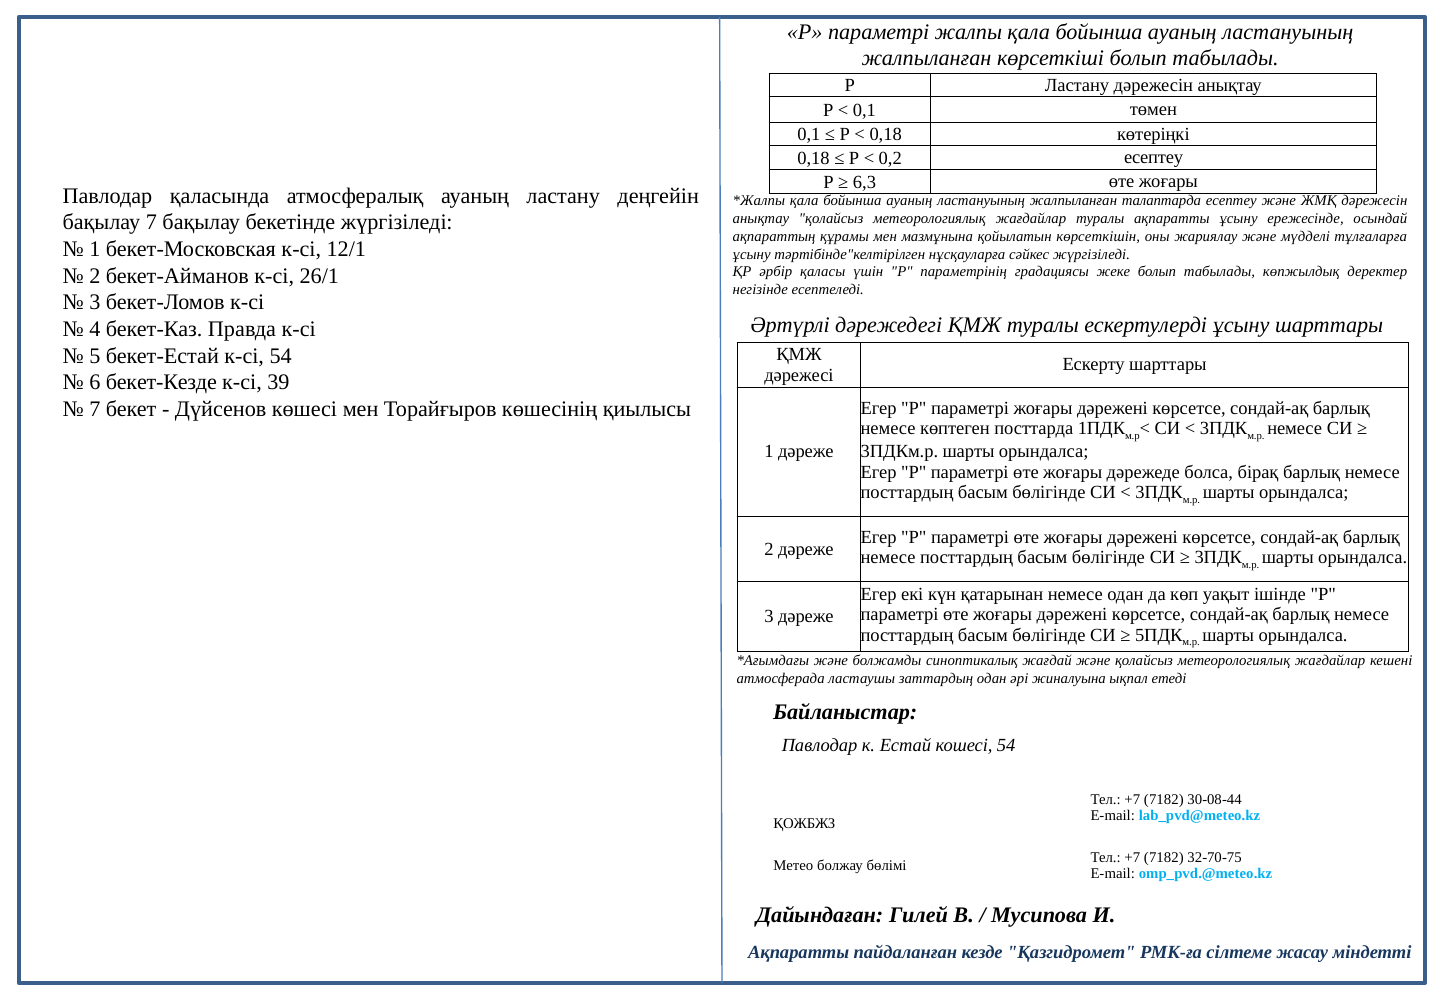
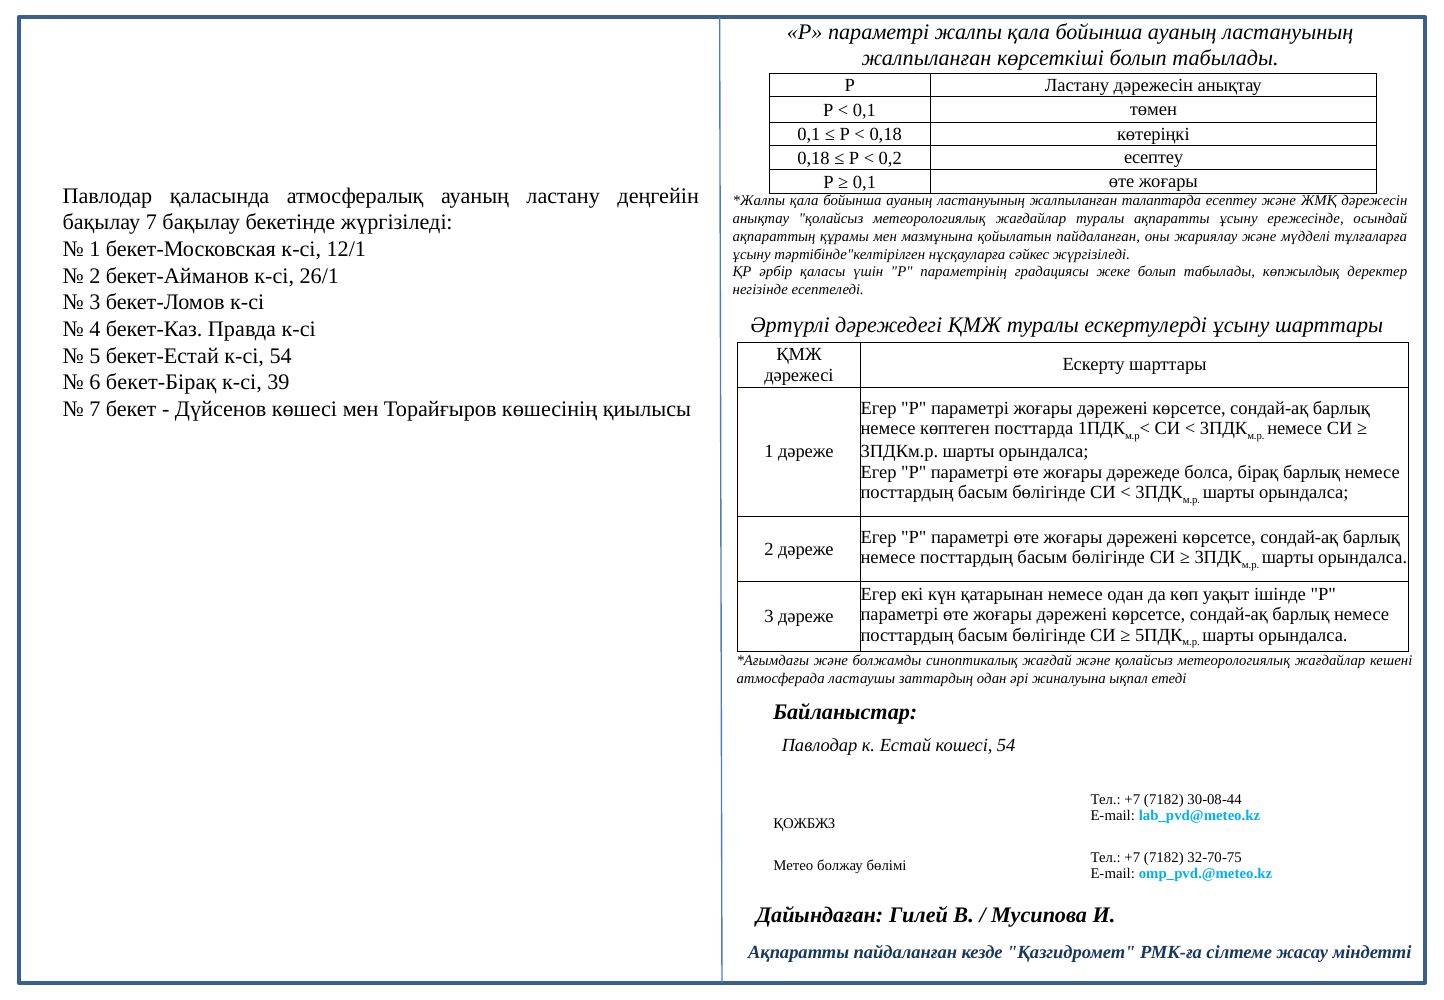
6,3: 6,3 -> 0,1 (865, 182)
қойылатын көрсеткішін: көрсеткішін -> пайдаланған (1098, 236)
бекет-Кезде: бекет-Кезде -> бекет-Бірақ (161, 382)
